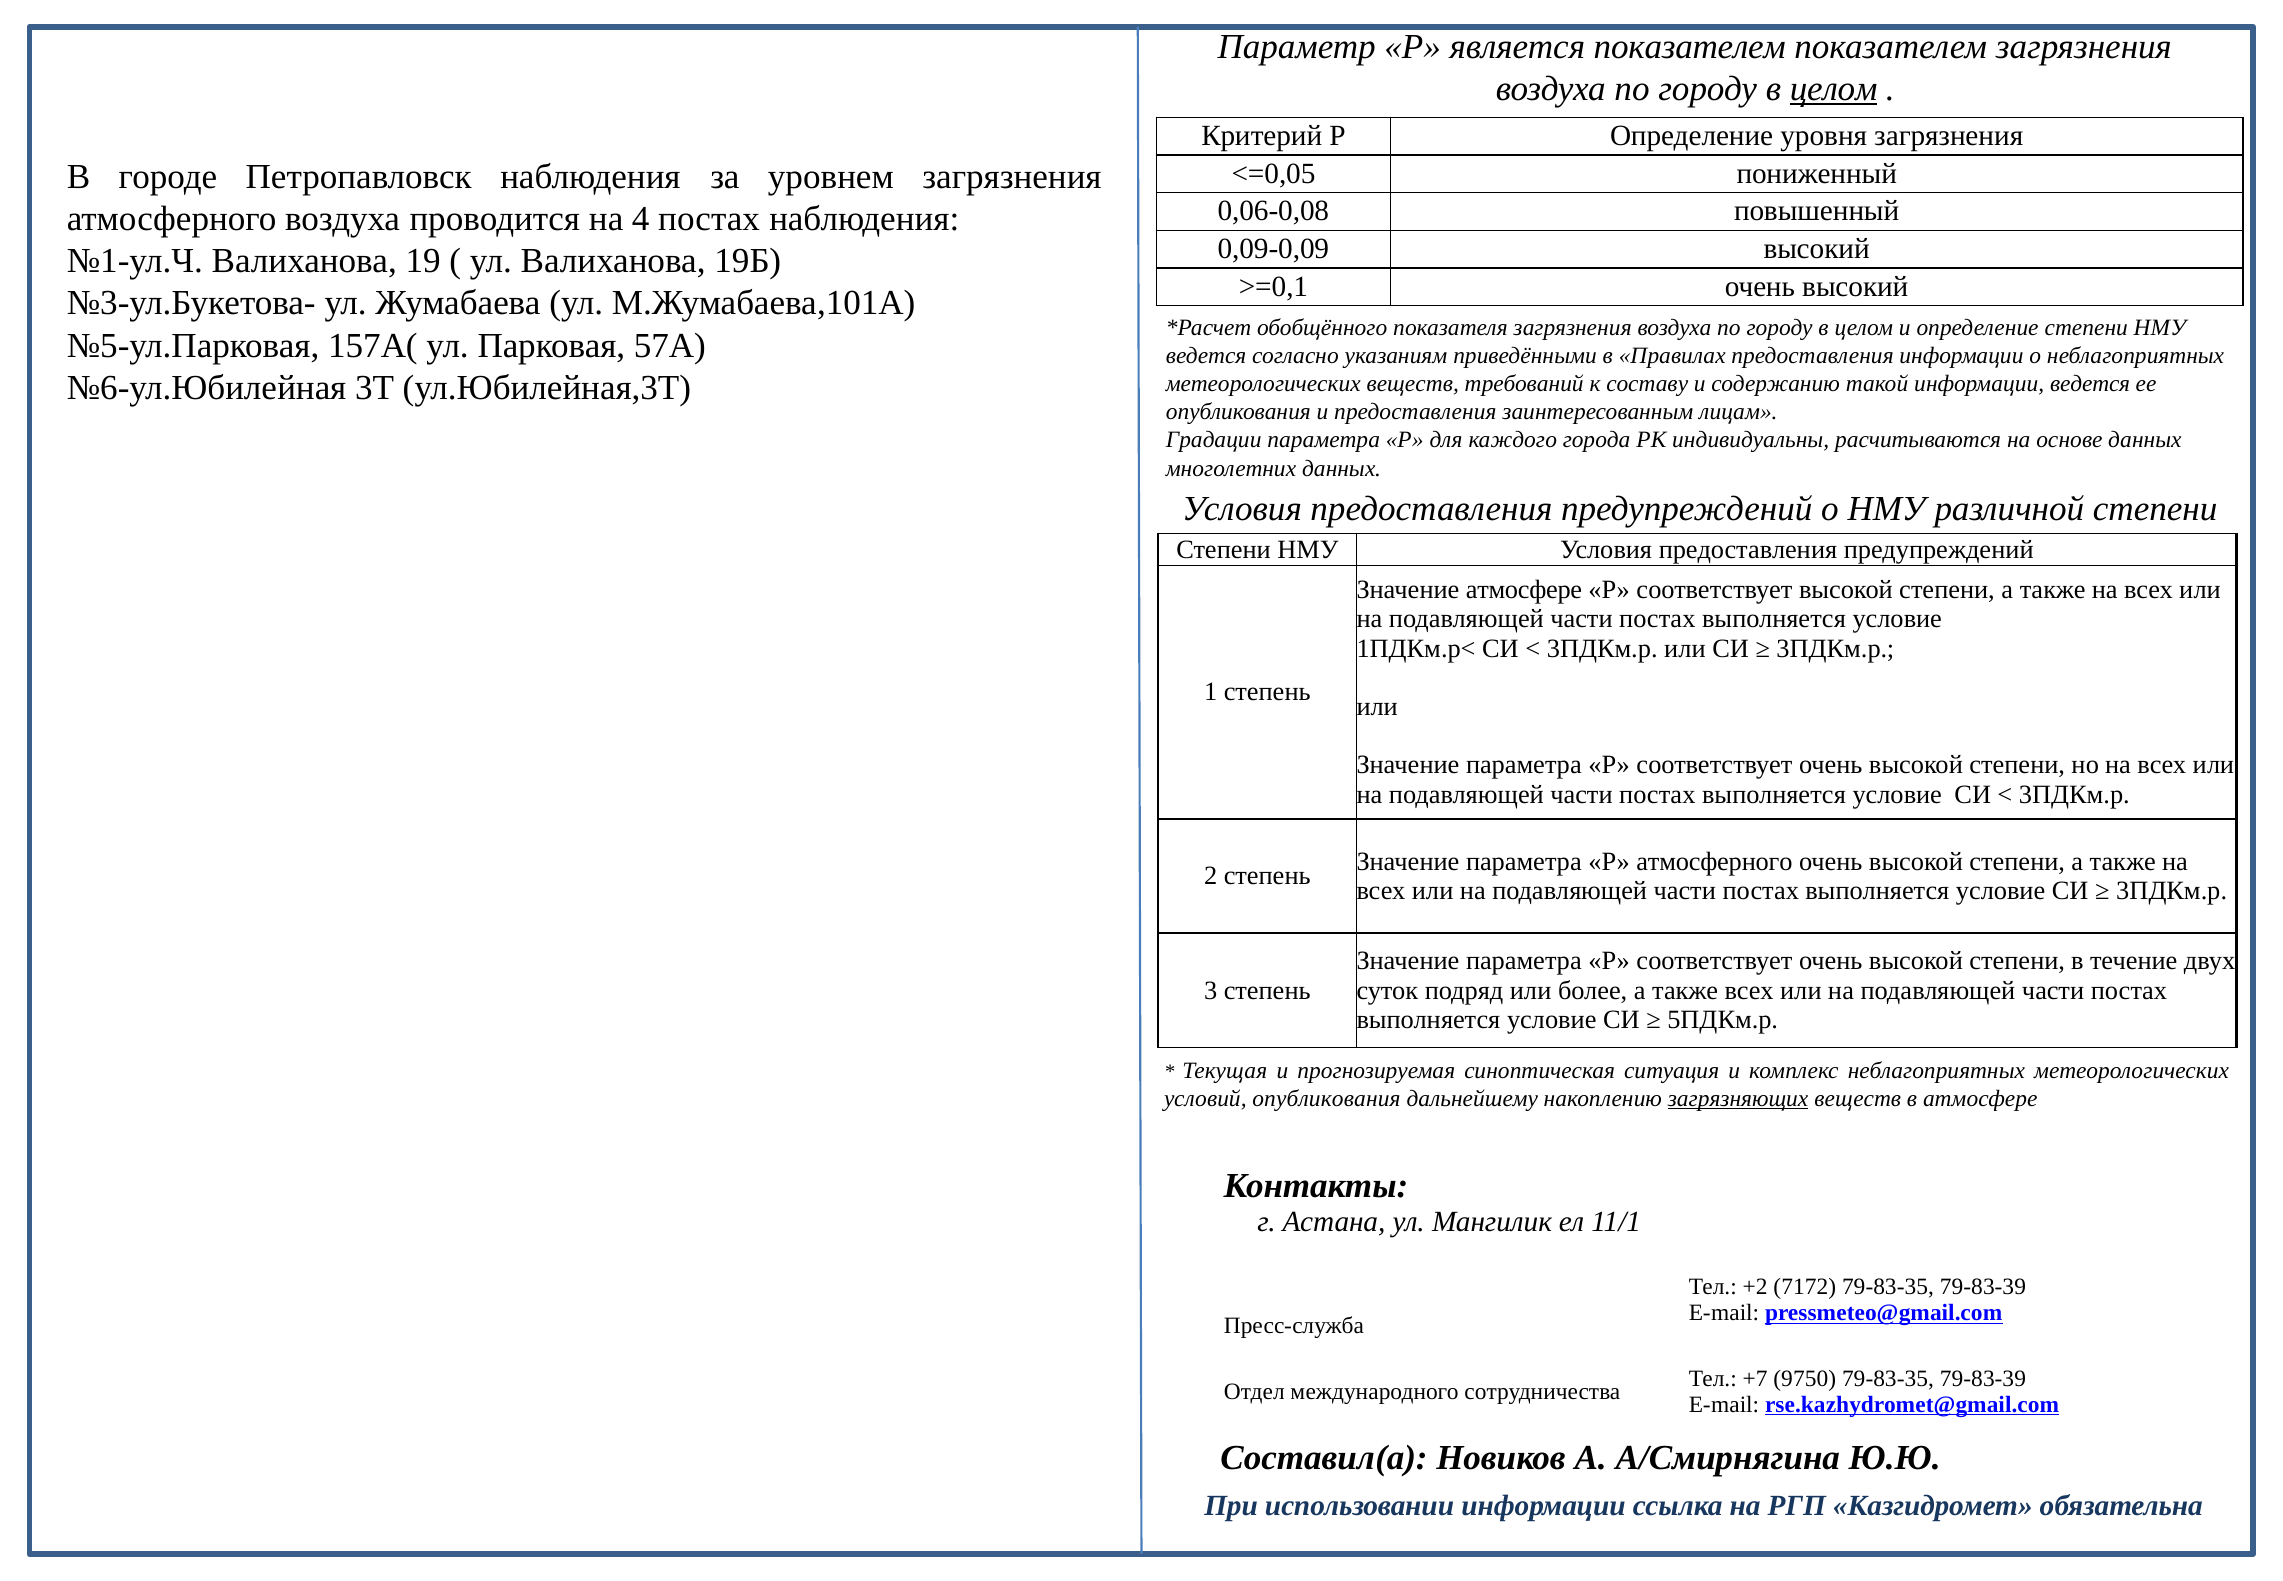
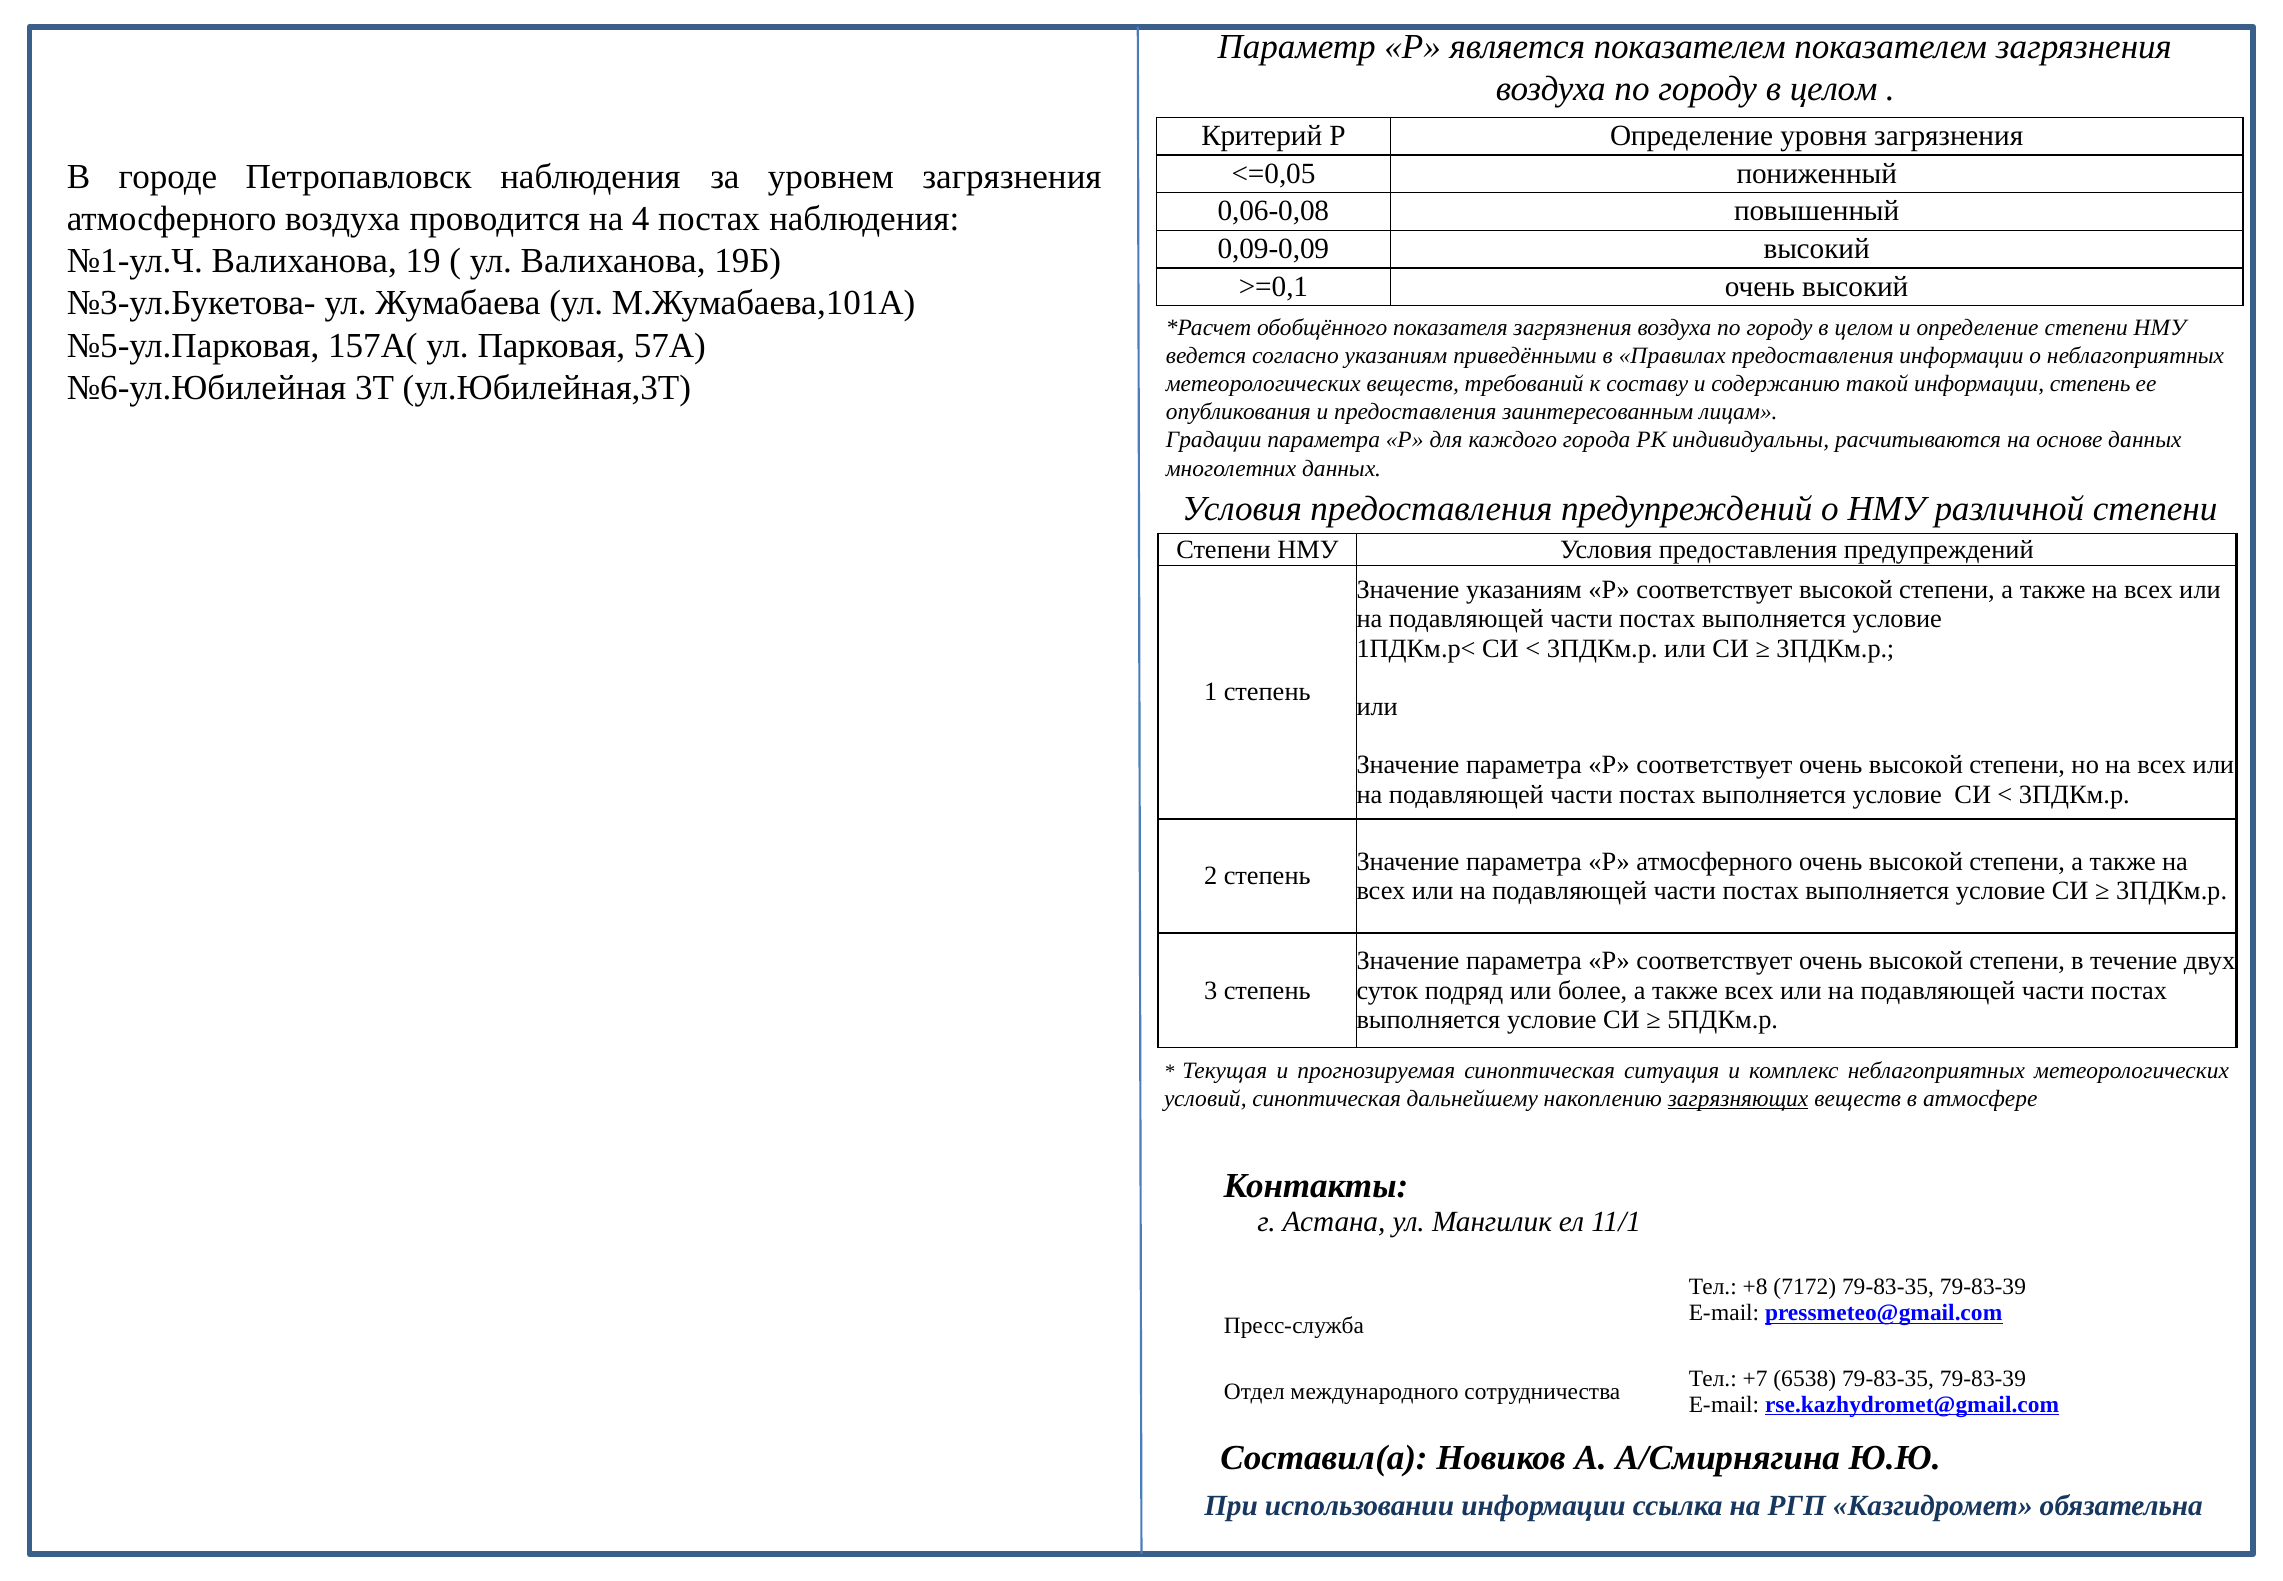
целом underline: present -> none (1834, 89)
информации ведется: ведется -> степень (2090, 384)
Значение атмосфере: атмосфере -> указаниям (1524, 590)
условий опубликования: опубликования -> синоптическая (1327, 1098)
+2: +2 -> +8 (1755, 1287)
9750: 9750 -> 6538 (1805, 1378)
